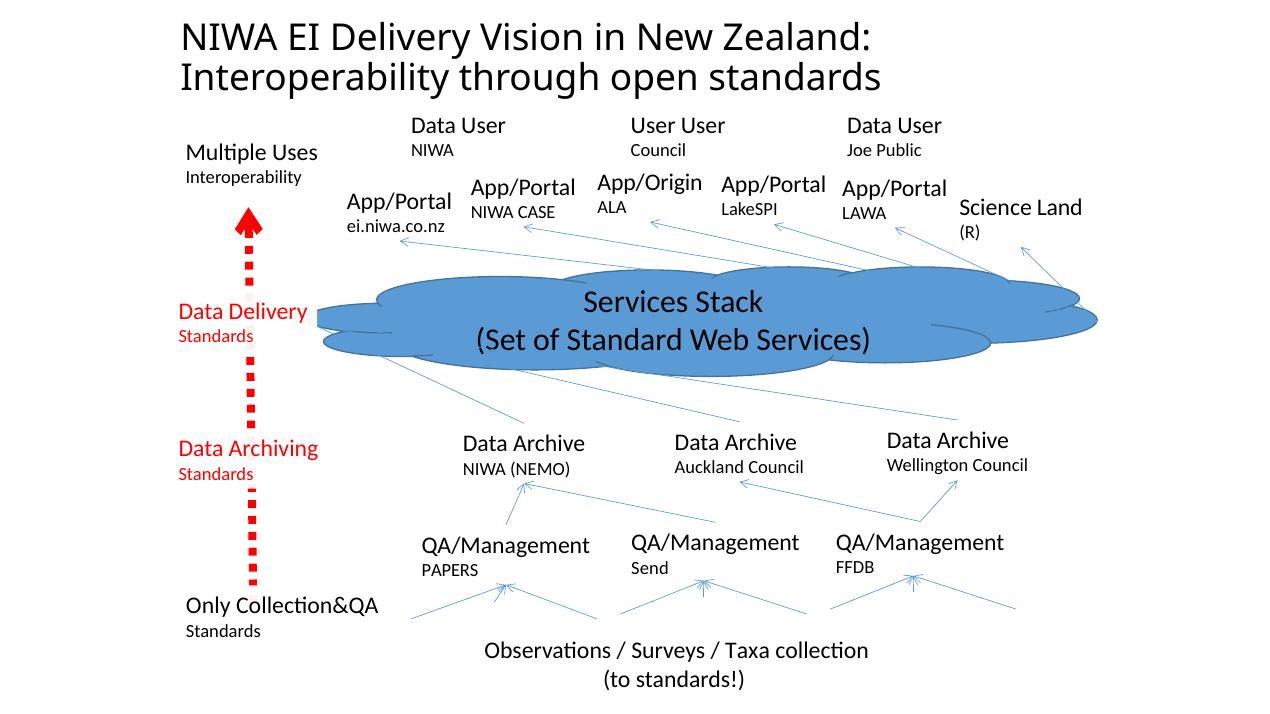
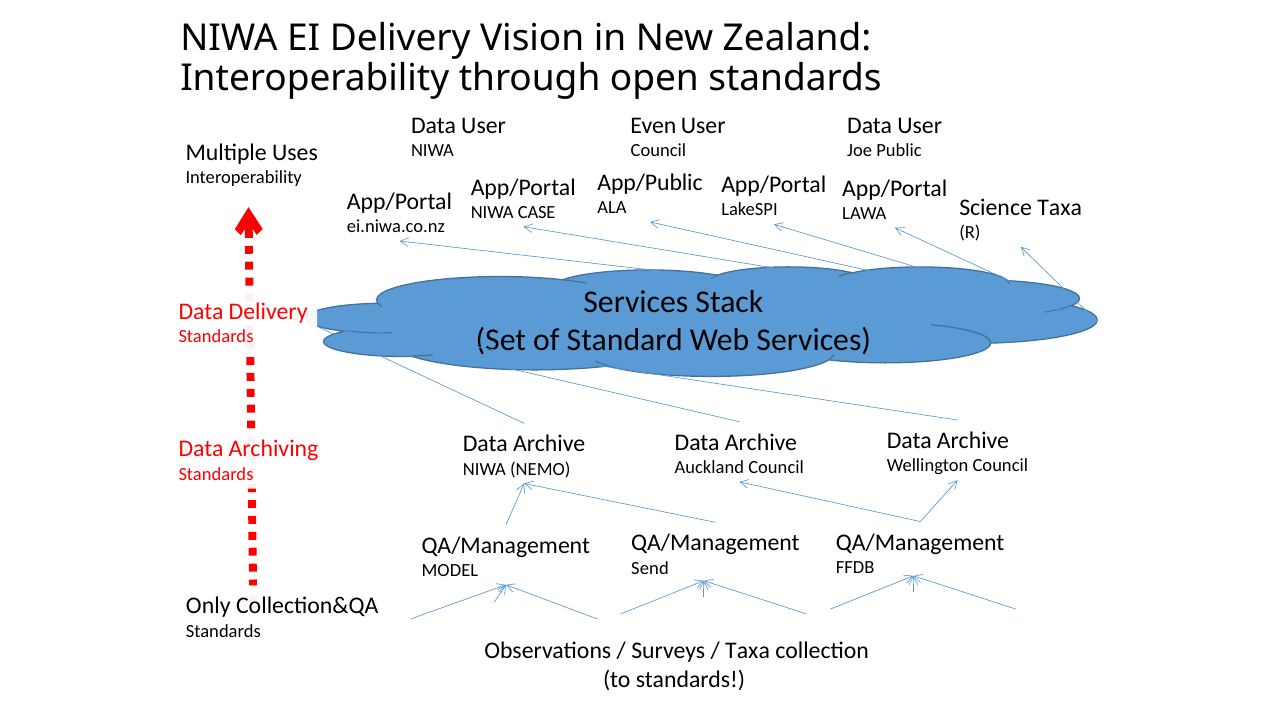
User: User -> Even (653, 125)
App/Origin: App/Origin -> App/Public (650, 183)
Science Land: Land -> Taxa (1060, 207)
PAPERS: PAPERS -> MODEL (450, 571)
